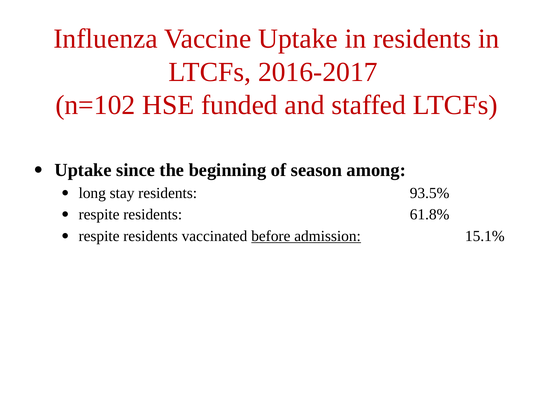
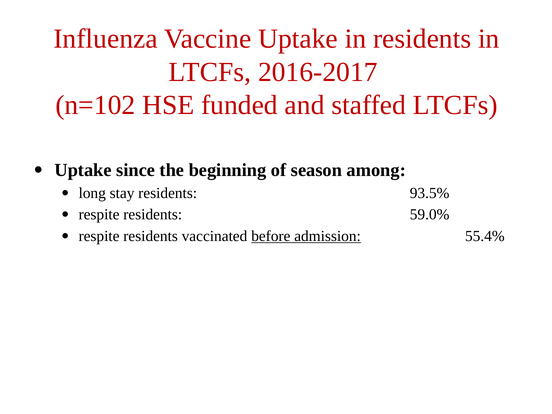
61.8%: 61.8% -> 59.0% (430, 214)
15.1%: 15.1% -> 55.4% (485, 236)
